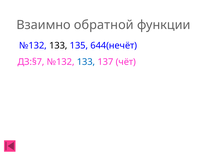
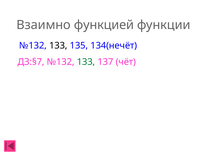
обратной: обратной -> функцией (104, 25)
644(нечёт: 644(нечёт -> 134(нечёт (114, 46)
133 colour: blue -> green (86, 62)
